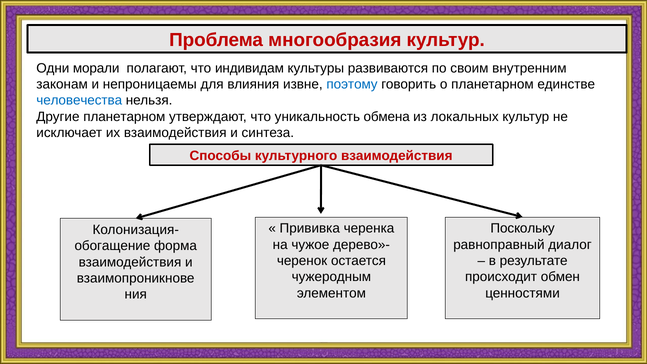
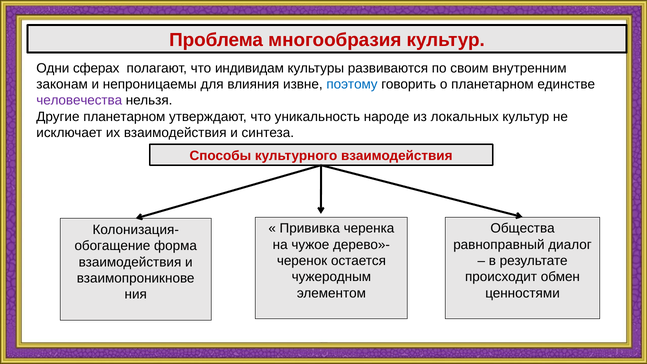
морали: морали -> сферах (96, 68)
человечества colour: blue -> purple (79, 100)
обмена: обмена -> народе (387, 117)
Поскольку: Поскольку -> Общества (523, 228)
